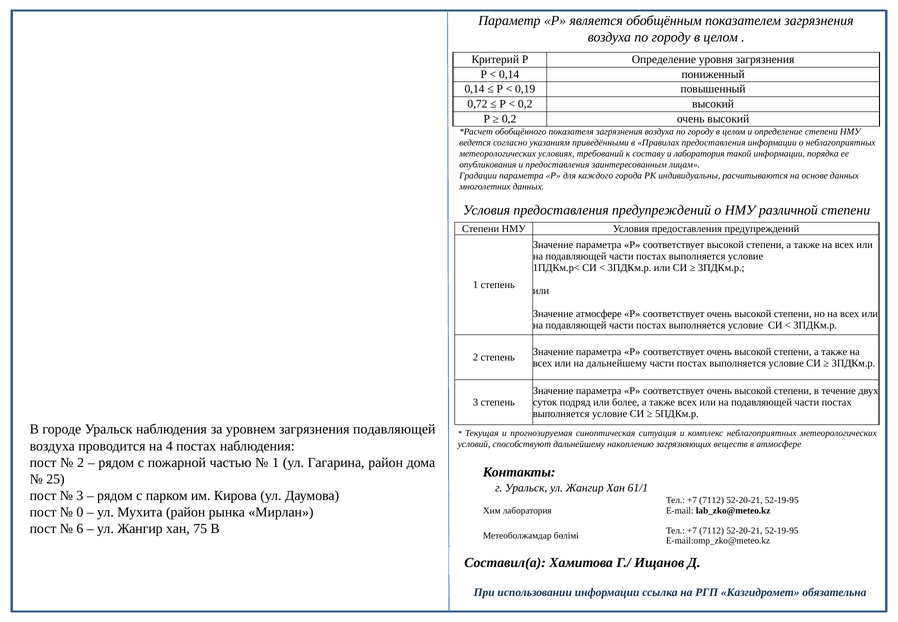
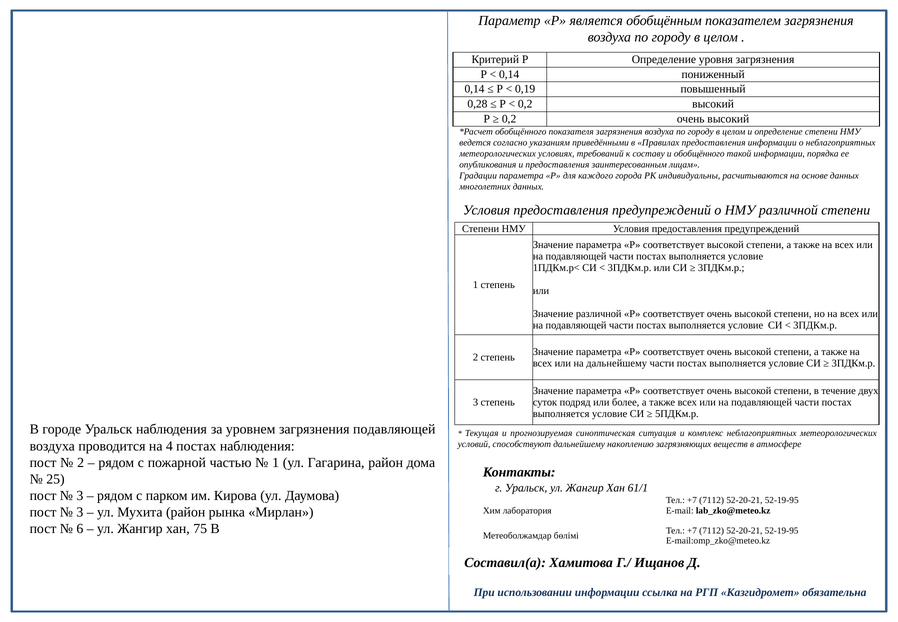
0,72: 0,72 -> 0,28 (477, 104)
и лаборатория: лаборатория -> обобщённого (699, 154)
Значение атмосфере: атмосфере -> различной (599, 314)
0: 0 -> 3 (80, 512)
